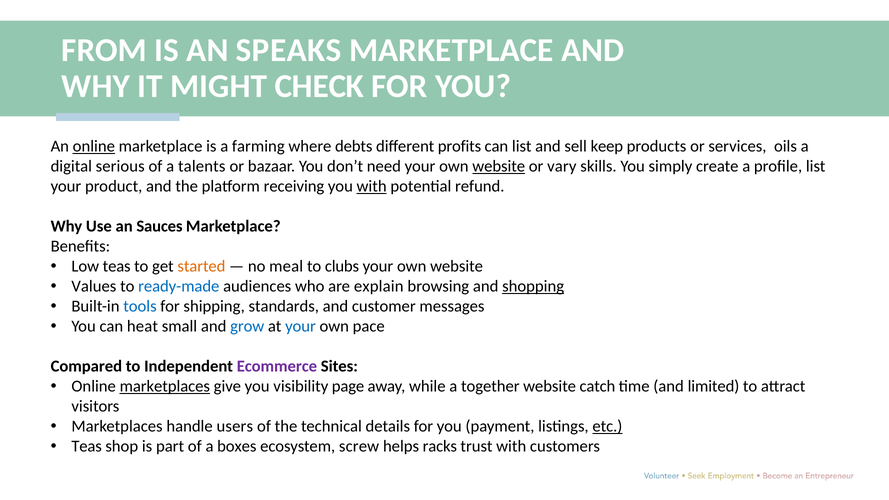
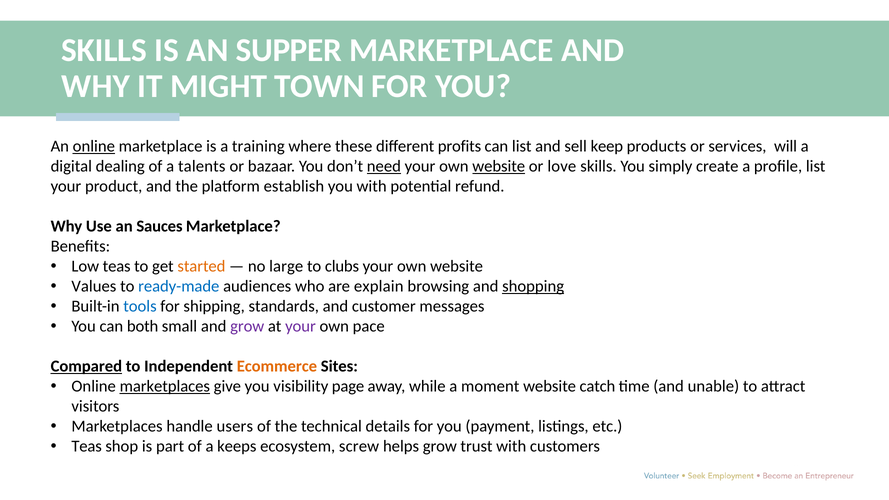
FROM: FROM -> SKILLS (104, 50)
SPEAKS: SPEAKS -> SUPPER (289, 50)
CHECK: CHECK -> TOWN (319, 86)
farming: farming -> training (258, 146)
debts: debts -> these (354, 146)
oils: oils -> will (786, 146)
serious: serious -> dealing (120, 166)
need underline: none -> present (384, 166)
vary: vary -> love (562, 166)
receiving: receiving -> establish (294, 186)
with underline: present -> none (372, 186)
meal: meal -> large (286, 266)
heat: heat -> both (143, 326)
grow colour: blue -> purple (247, 326)
your colour: blue -> purple (300, 326)
Compared underline: none -> present (86, 366)
Ecommerce colour: purple -> orange (277, 366)
together: together -> moment (490, 386)
limited: limited -> unable (713, 386)
etc underline: present -> none (607, 426)
boxes: boxes -> keeps (237, 446)
helps racks: racks -> grow (440, 446)
